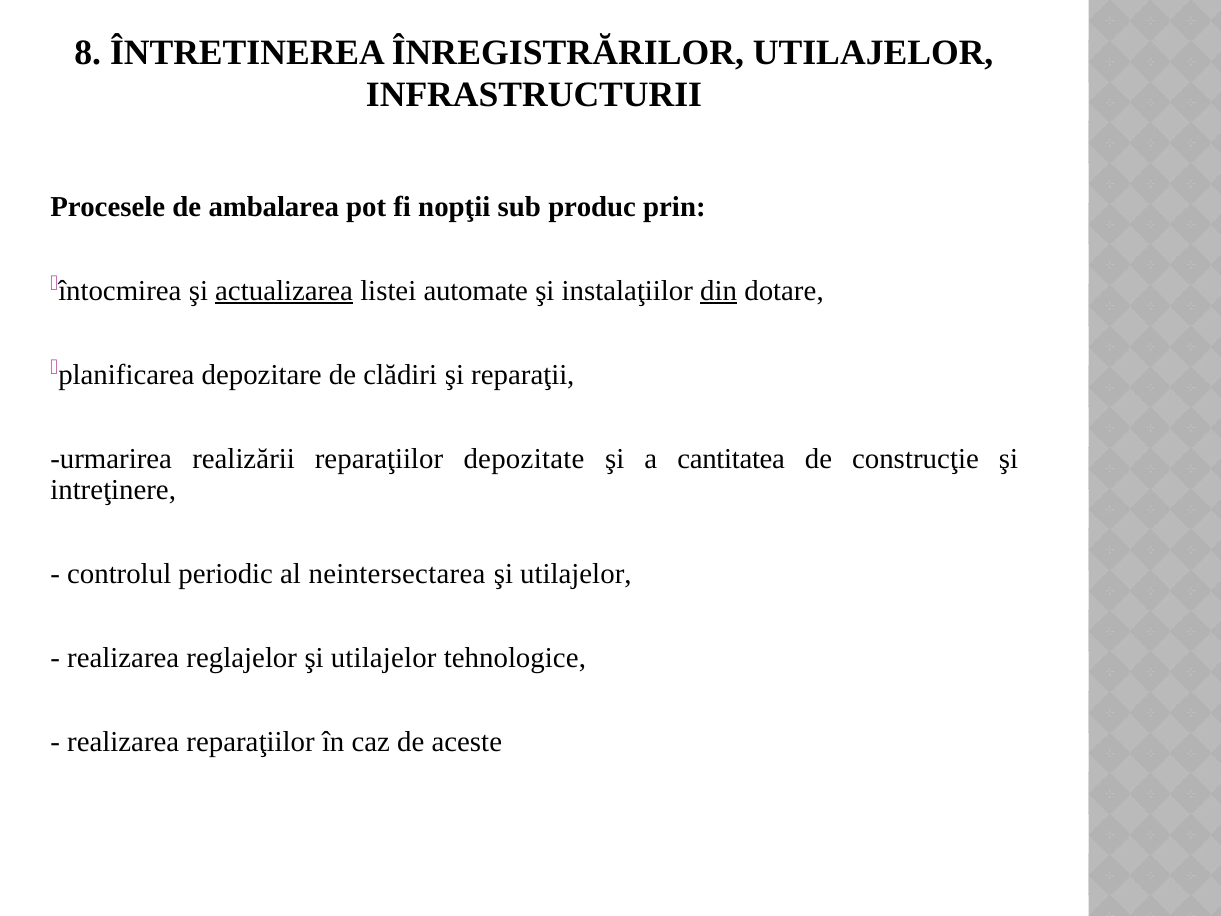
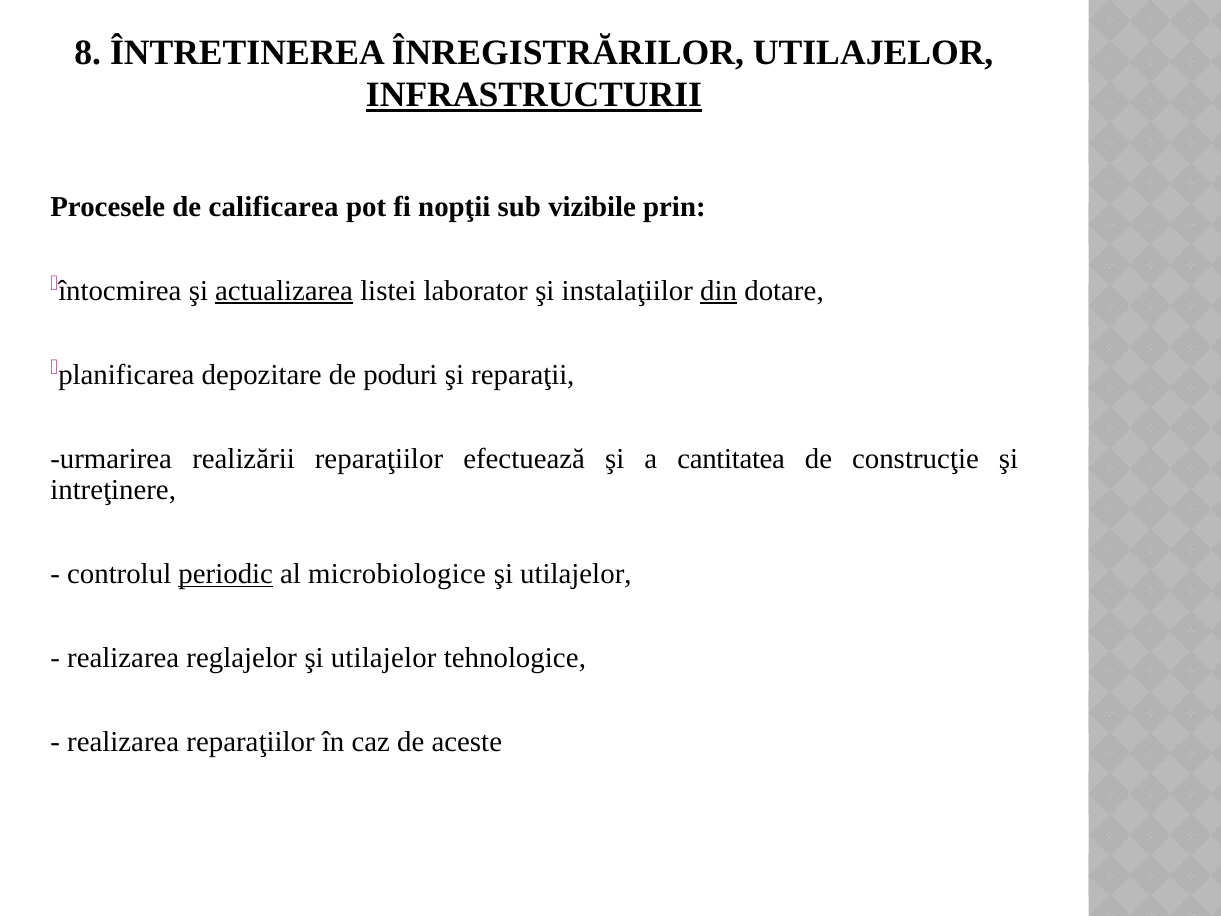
INFRASTRUCTURII underline: none -> present (534, 95)
ambalarea: ambalarea -> calificarea (274, 207)
produc: produc -> vizibile (592, 207)
automate: automate -> laborator (476, 291)
clădiri: clădiri -> poduri (400, 375)
depozitate: depozitate -> efectuează (524, 459)
periodic underline: none -> present (226, 574)
neintersectarea: neintersectarea -> microbiologice (397, 574)
